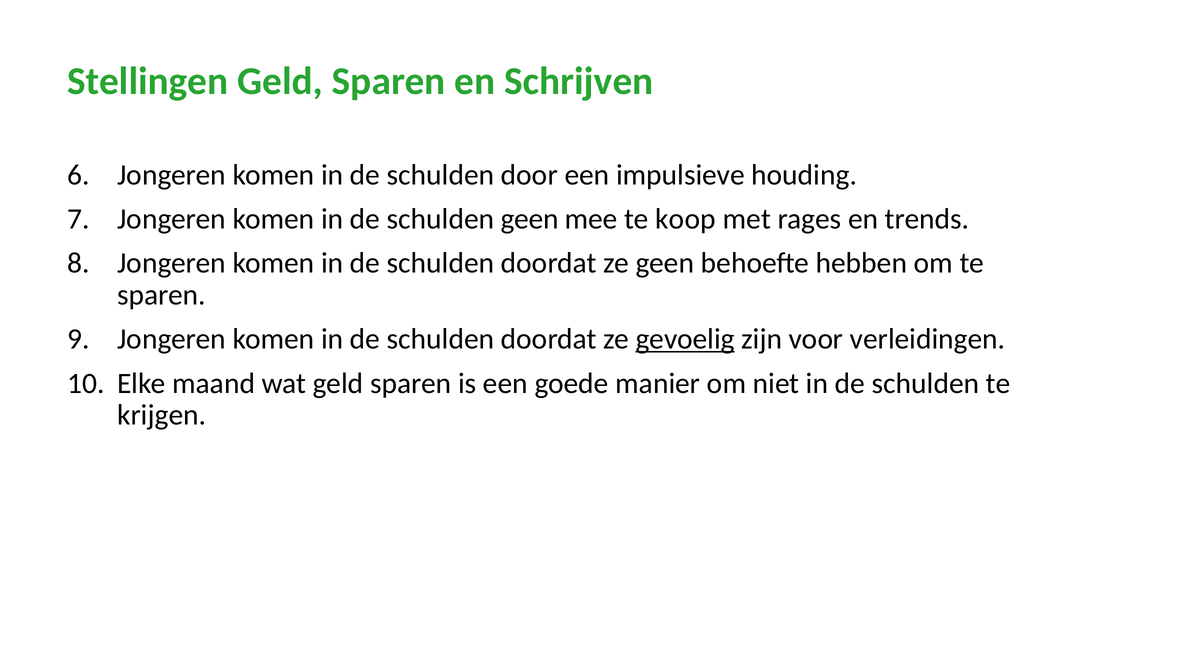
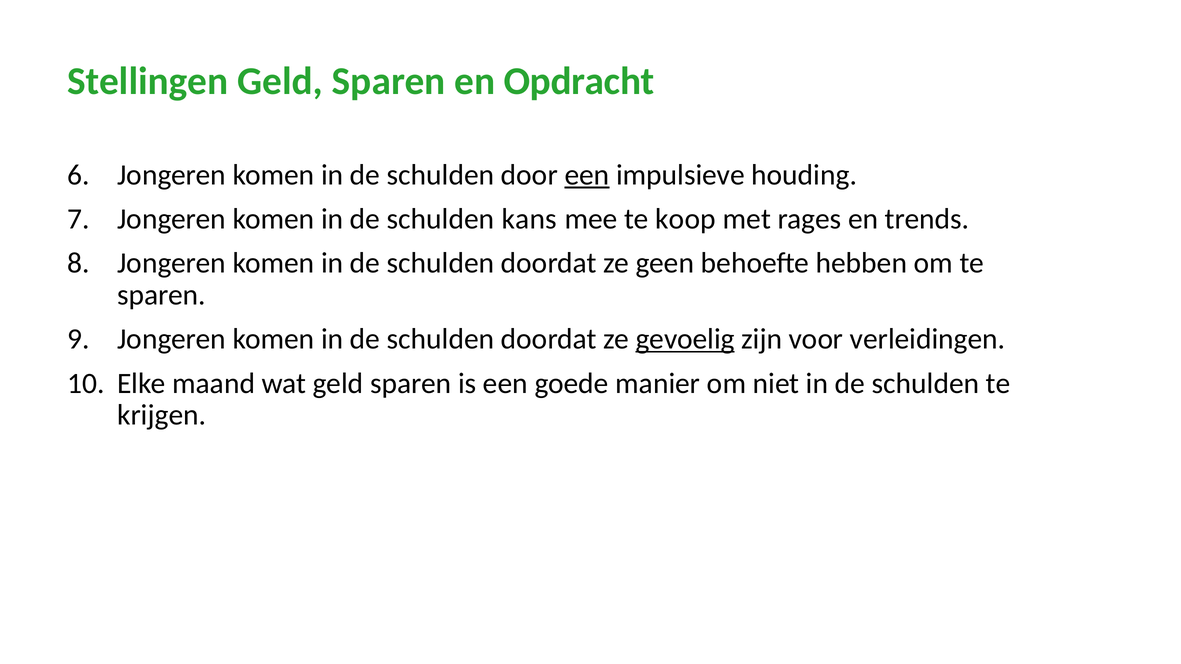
Schrijven: Schrijven -> Opdracht (579, 81)
een underline: none -> present (587, 175)
schulden geen: geen -> kans (529, 219)
